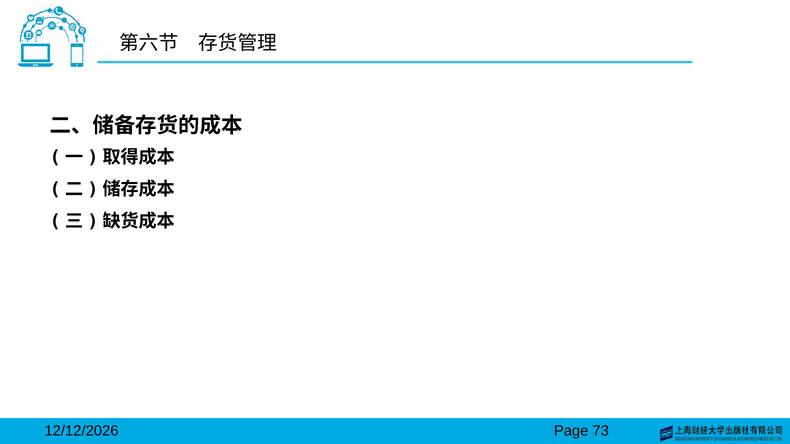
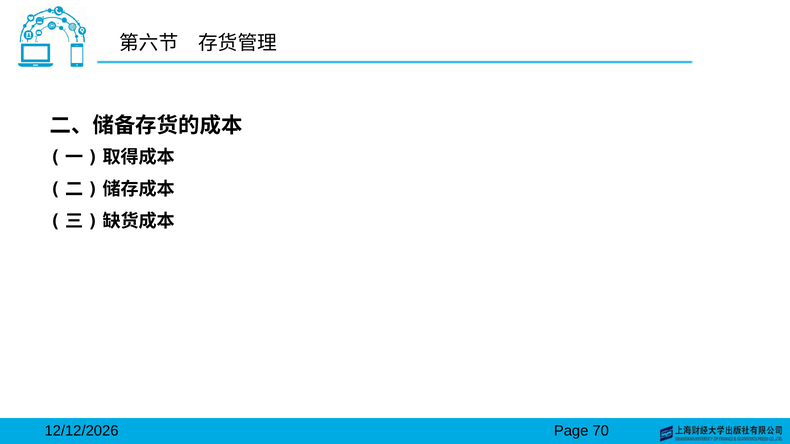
73: 73 -> 70 (601, 431)
